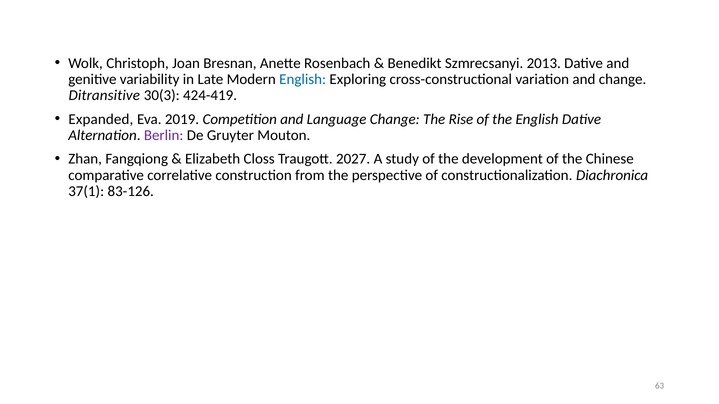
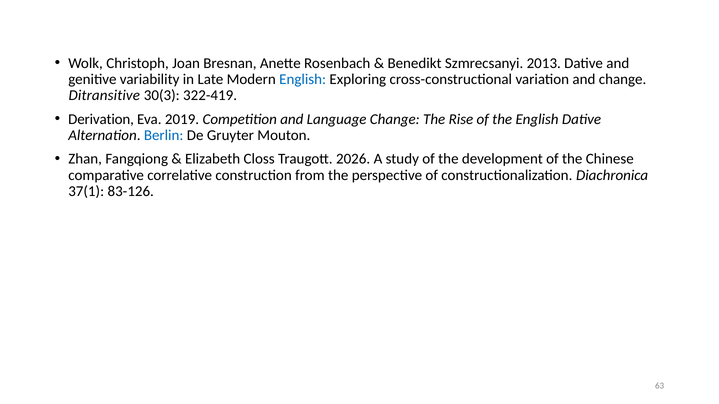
424-419: 424-419 -> 322-419 (210, 96)
Expanded: Expanded -> Derivation (101, 119)
Berlin colour: purple -> blue (164, 135)
2027: 2027 -> 2026 (353, 159)
